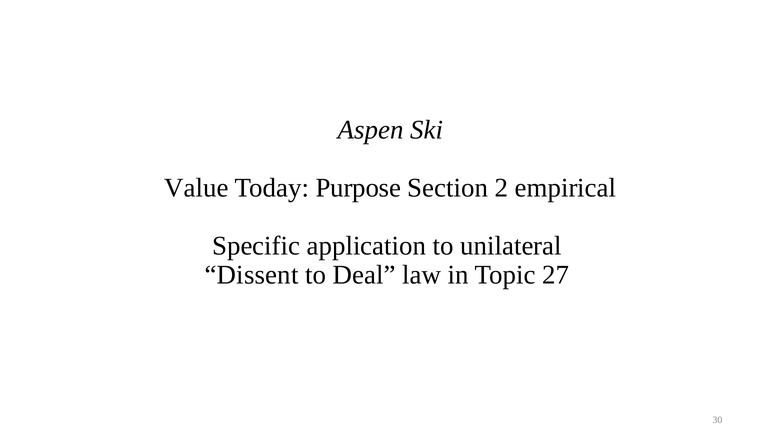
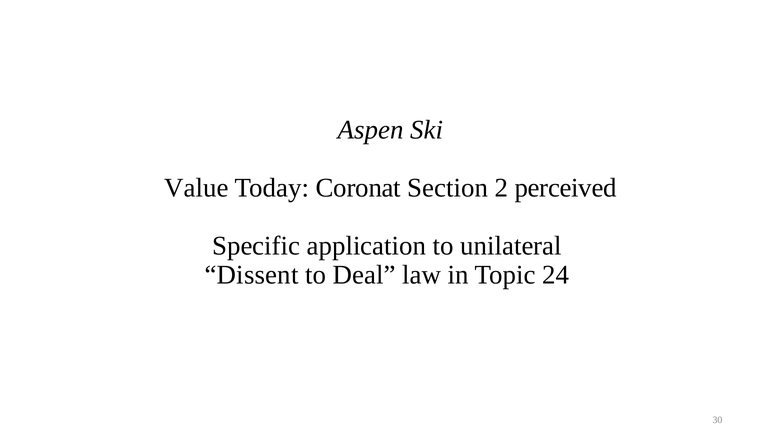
Purpose: Purpose -> Coronat (358, 188)
empirical: empirical -> perceived (566, 188)
27: 27 -> 24 (556, 275)
